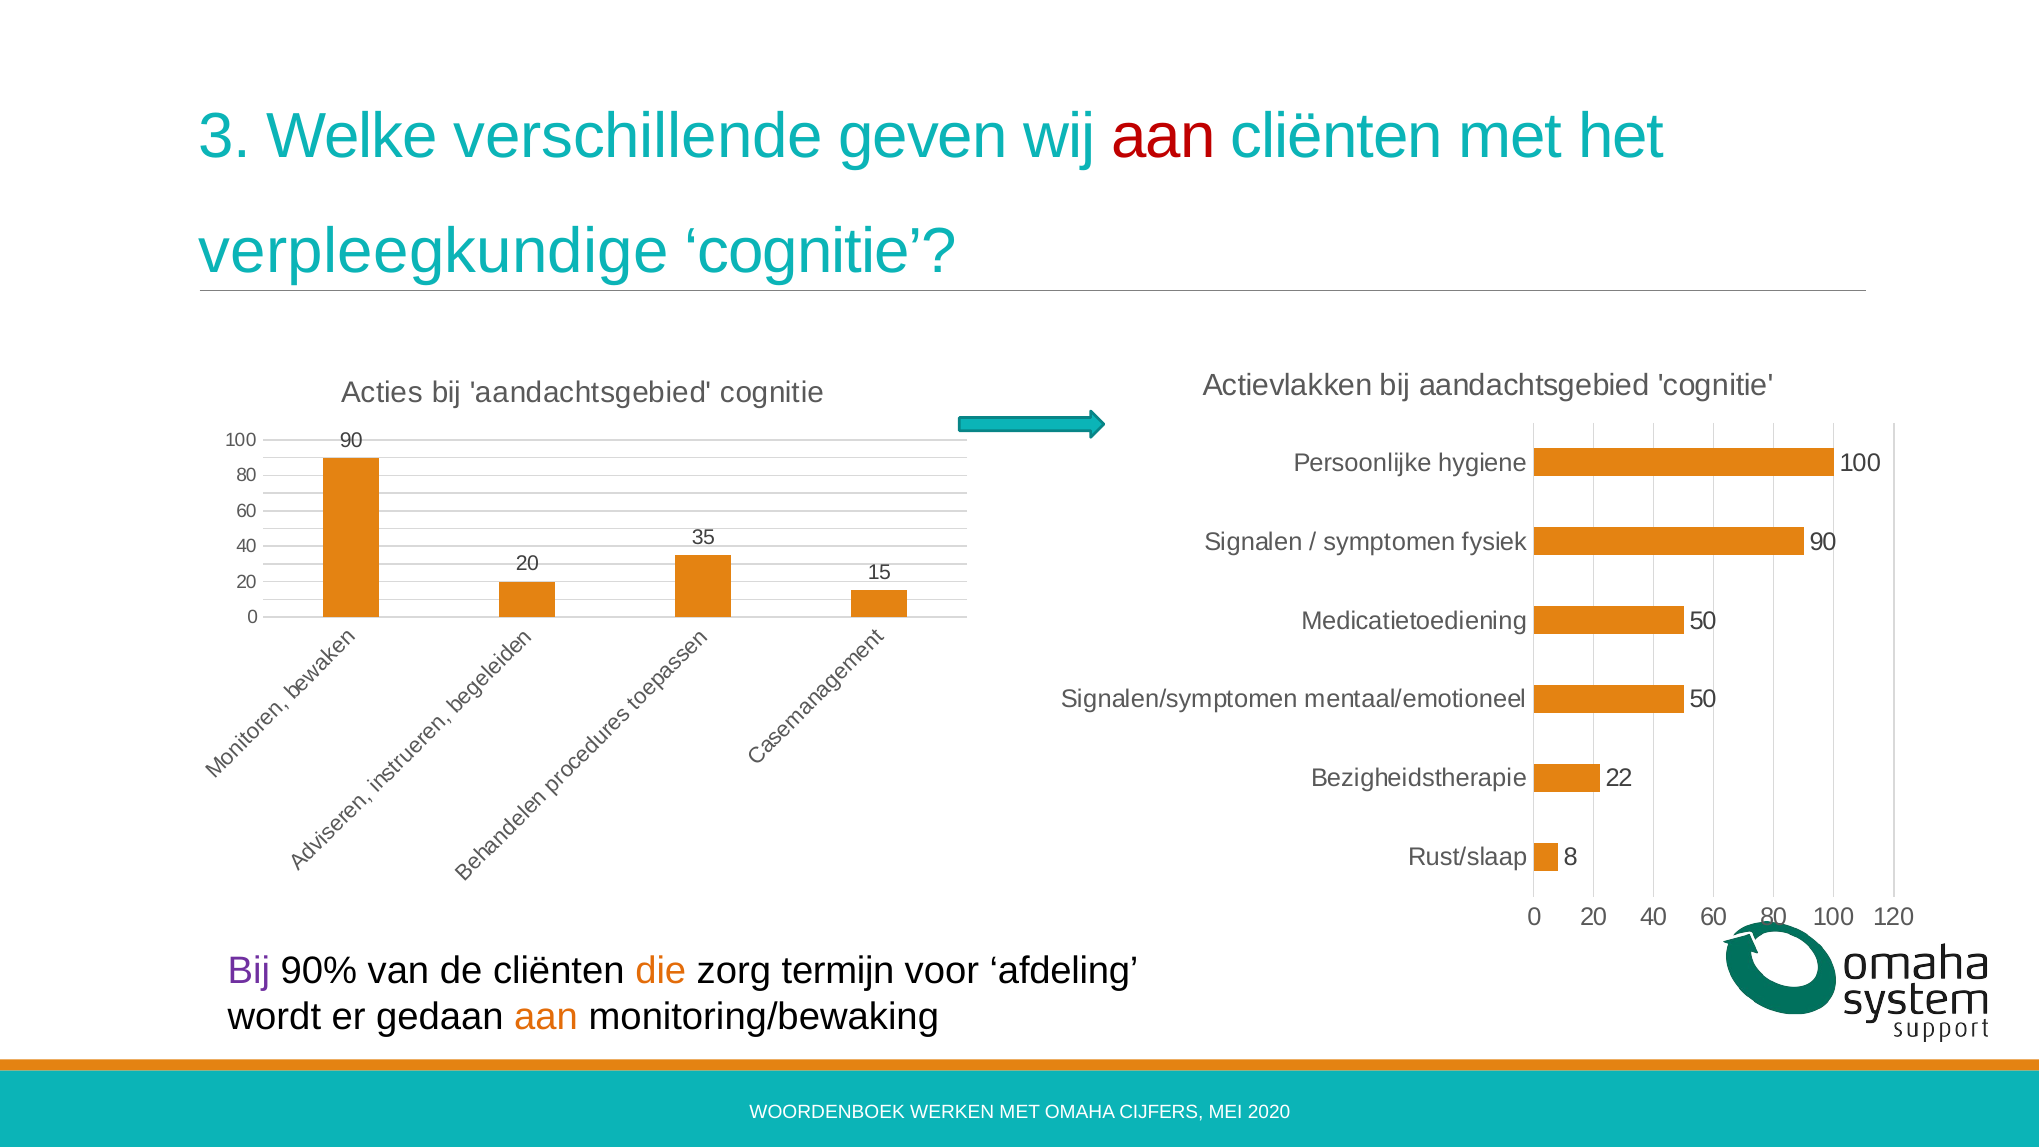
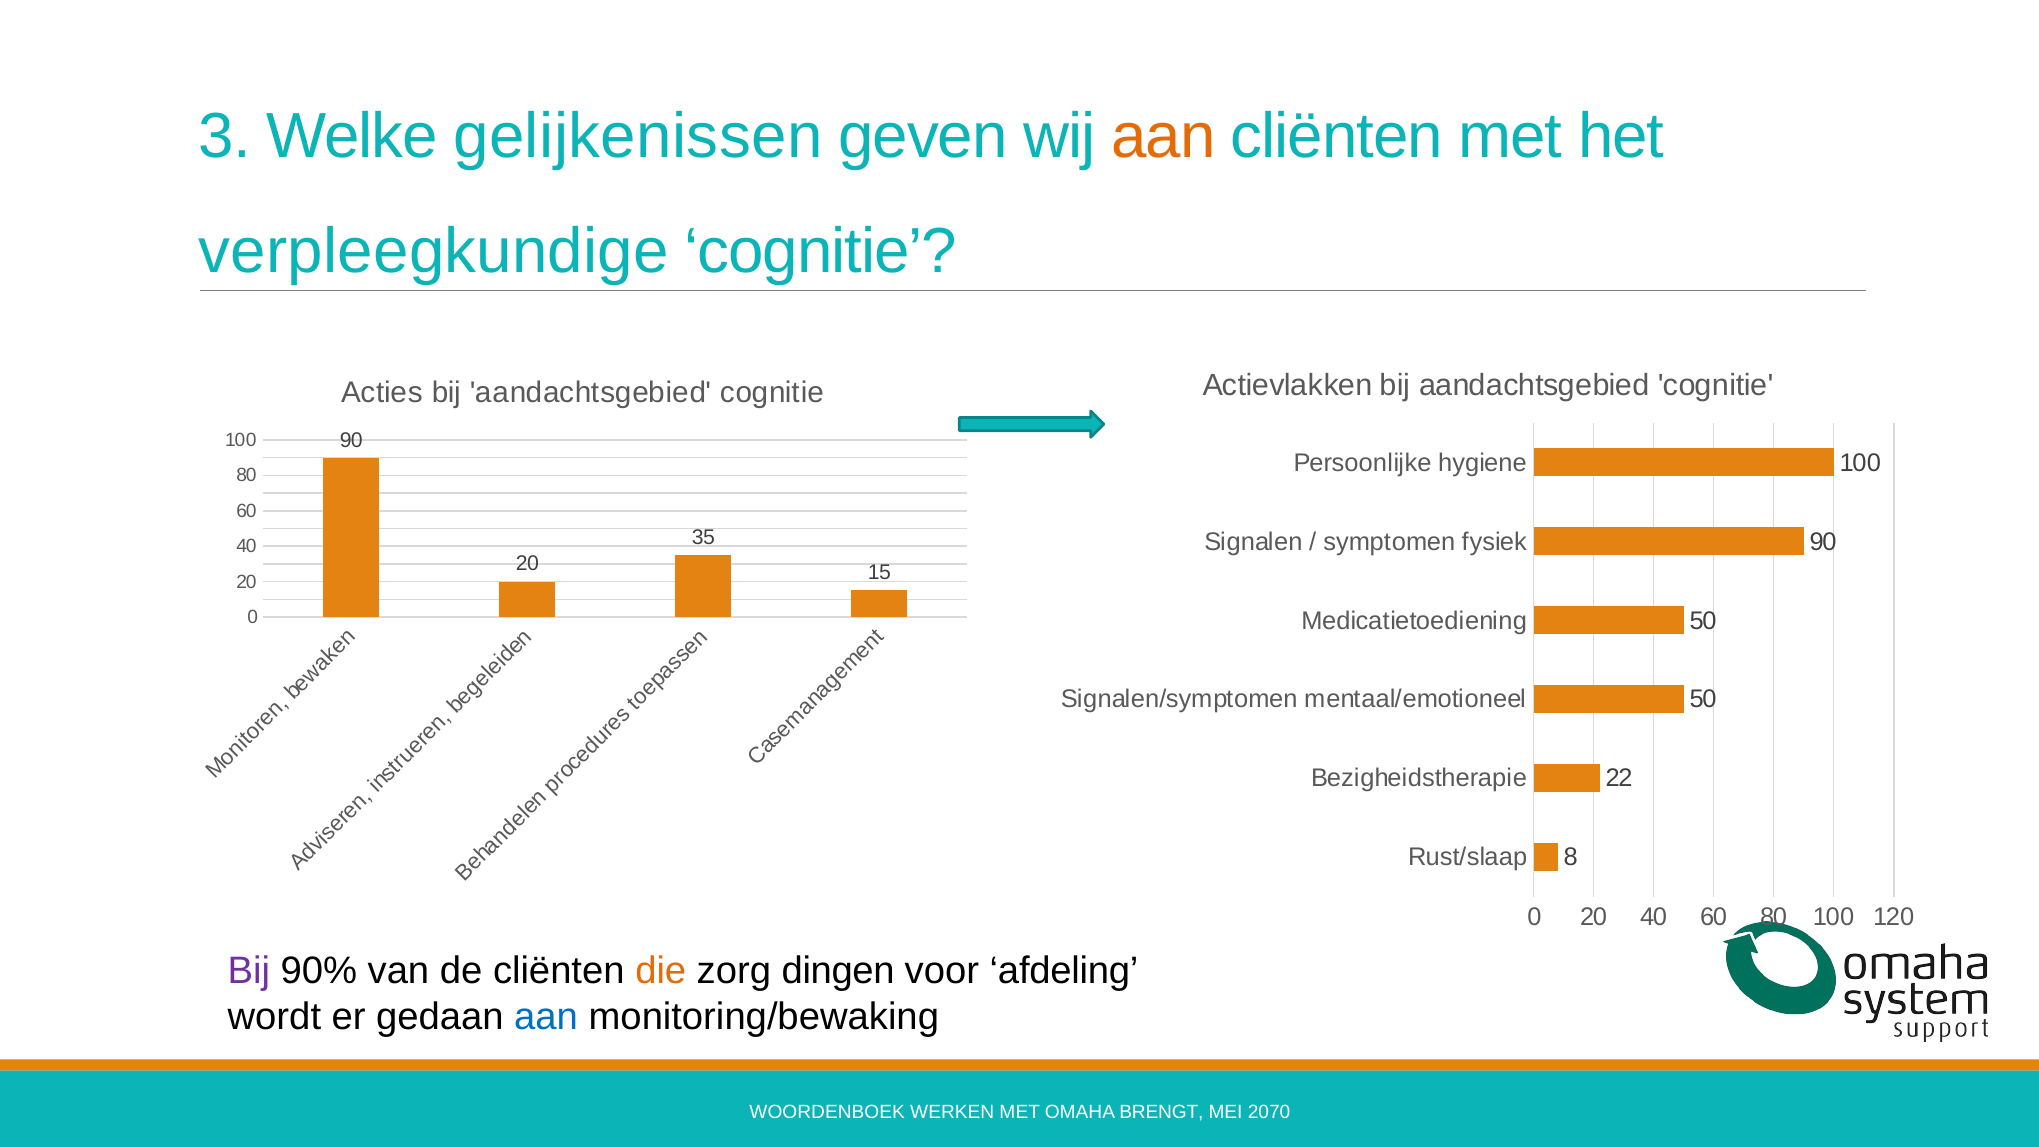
verschillende: verschillende -> gelijkenissen (638, 136)
aan colour: red -> orange (1163, 136)
termijn: termijn -> dingen (838, 971)
aan colour: orange -> blue (546, 1017)
CIJFERS: CIJFERS -> BRENGT (1161, 1112)
2020: 2020 -> 2070 (1269, 1112)
